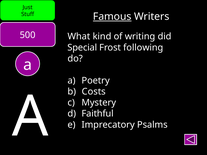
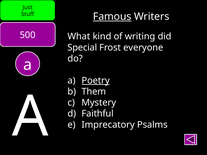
following: following -> everyone (143, 48)
Poetry underline: none -> present (96, 81)
Costs: Costs -> Them (94, 92)
